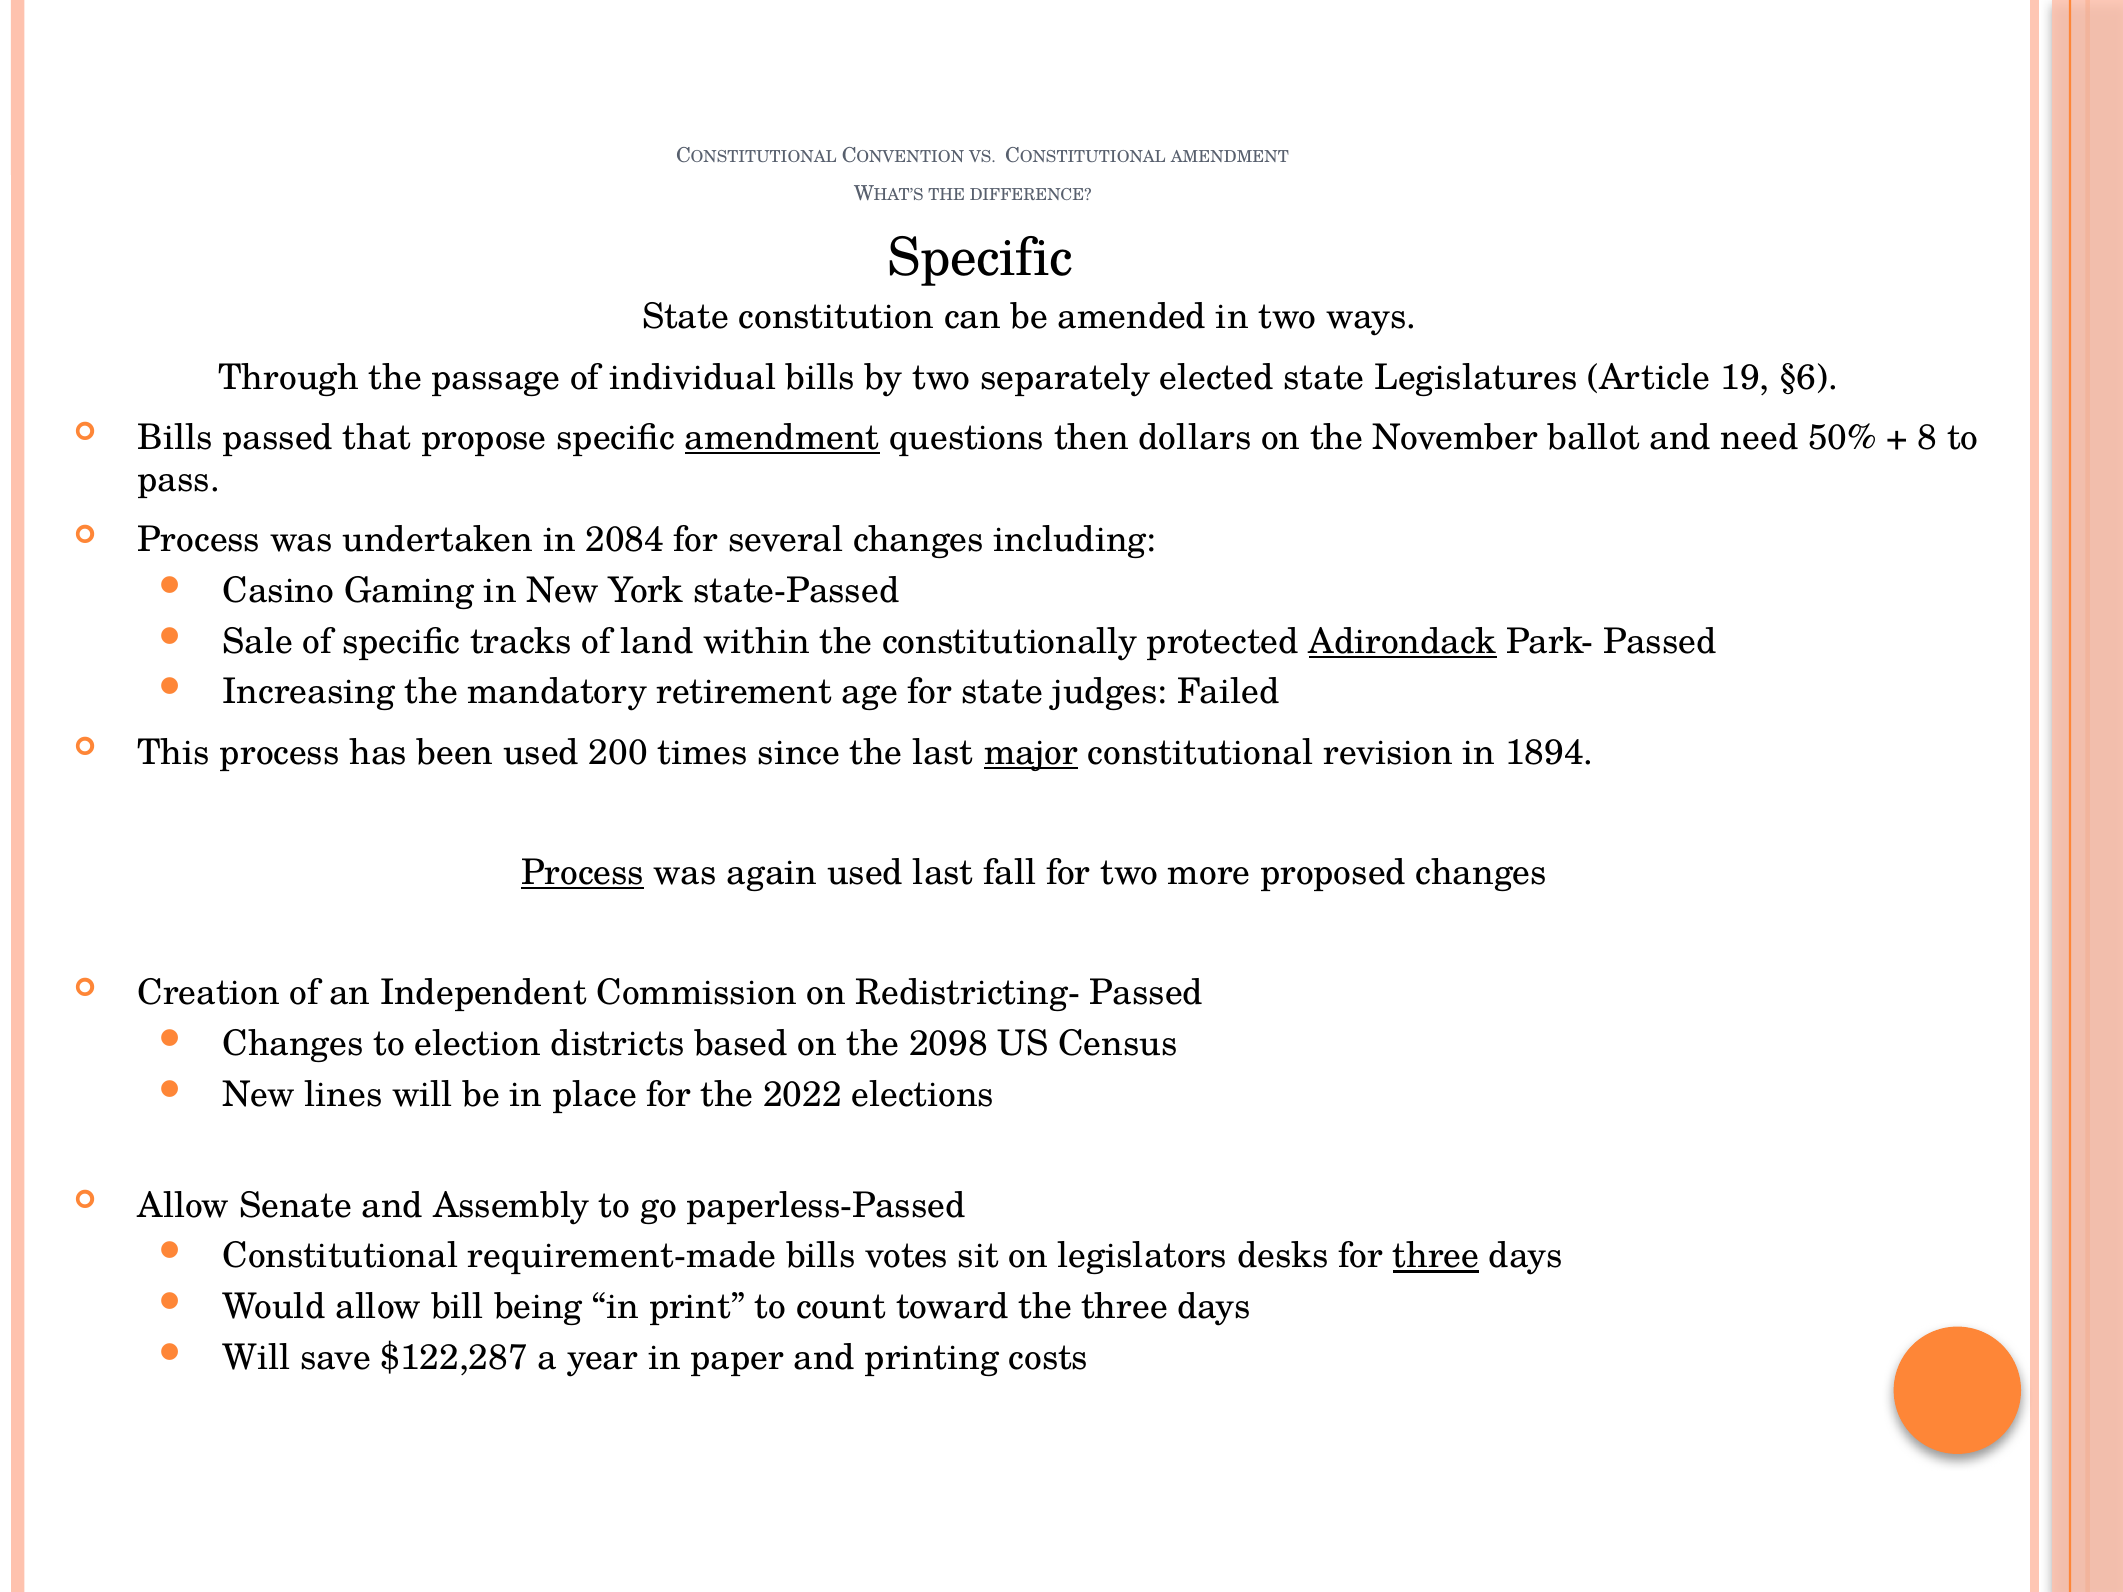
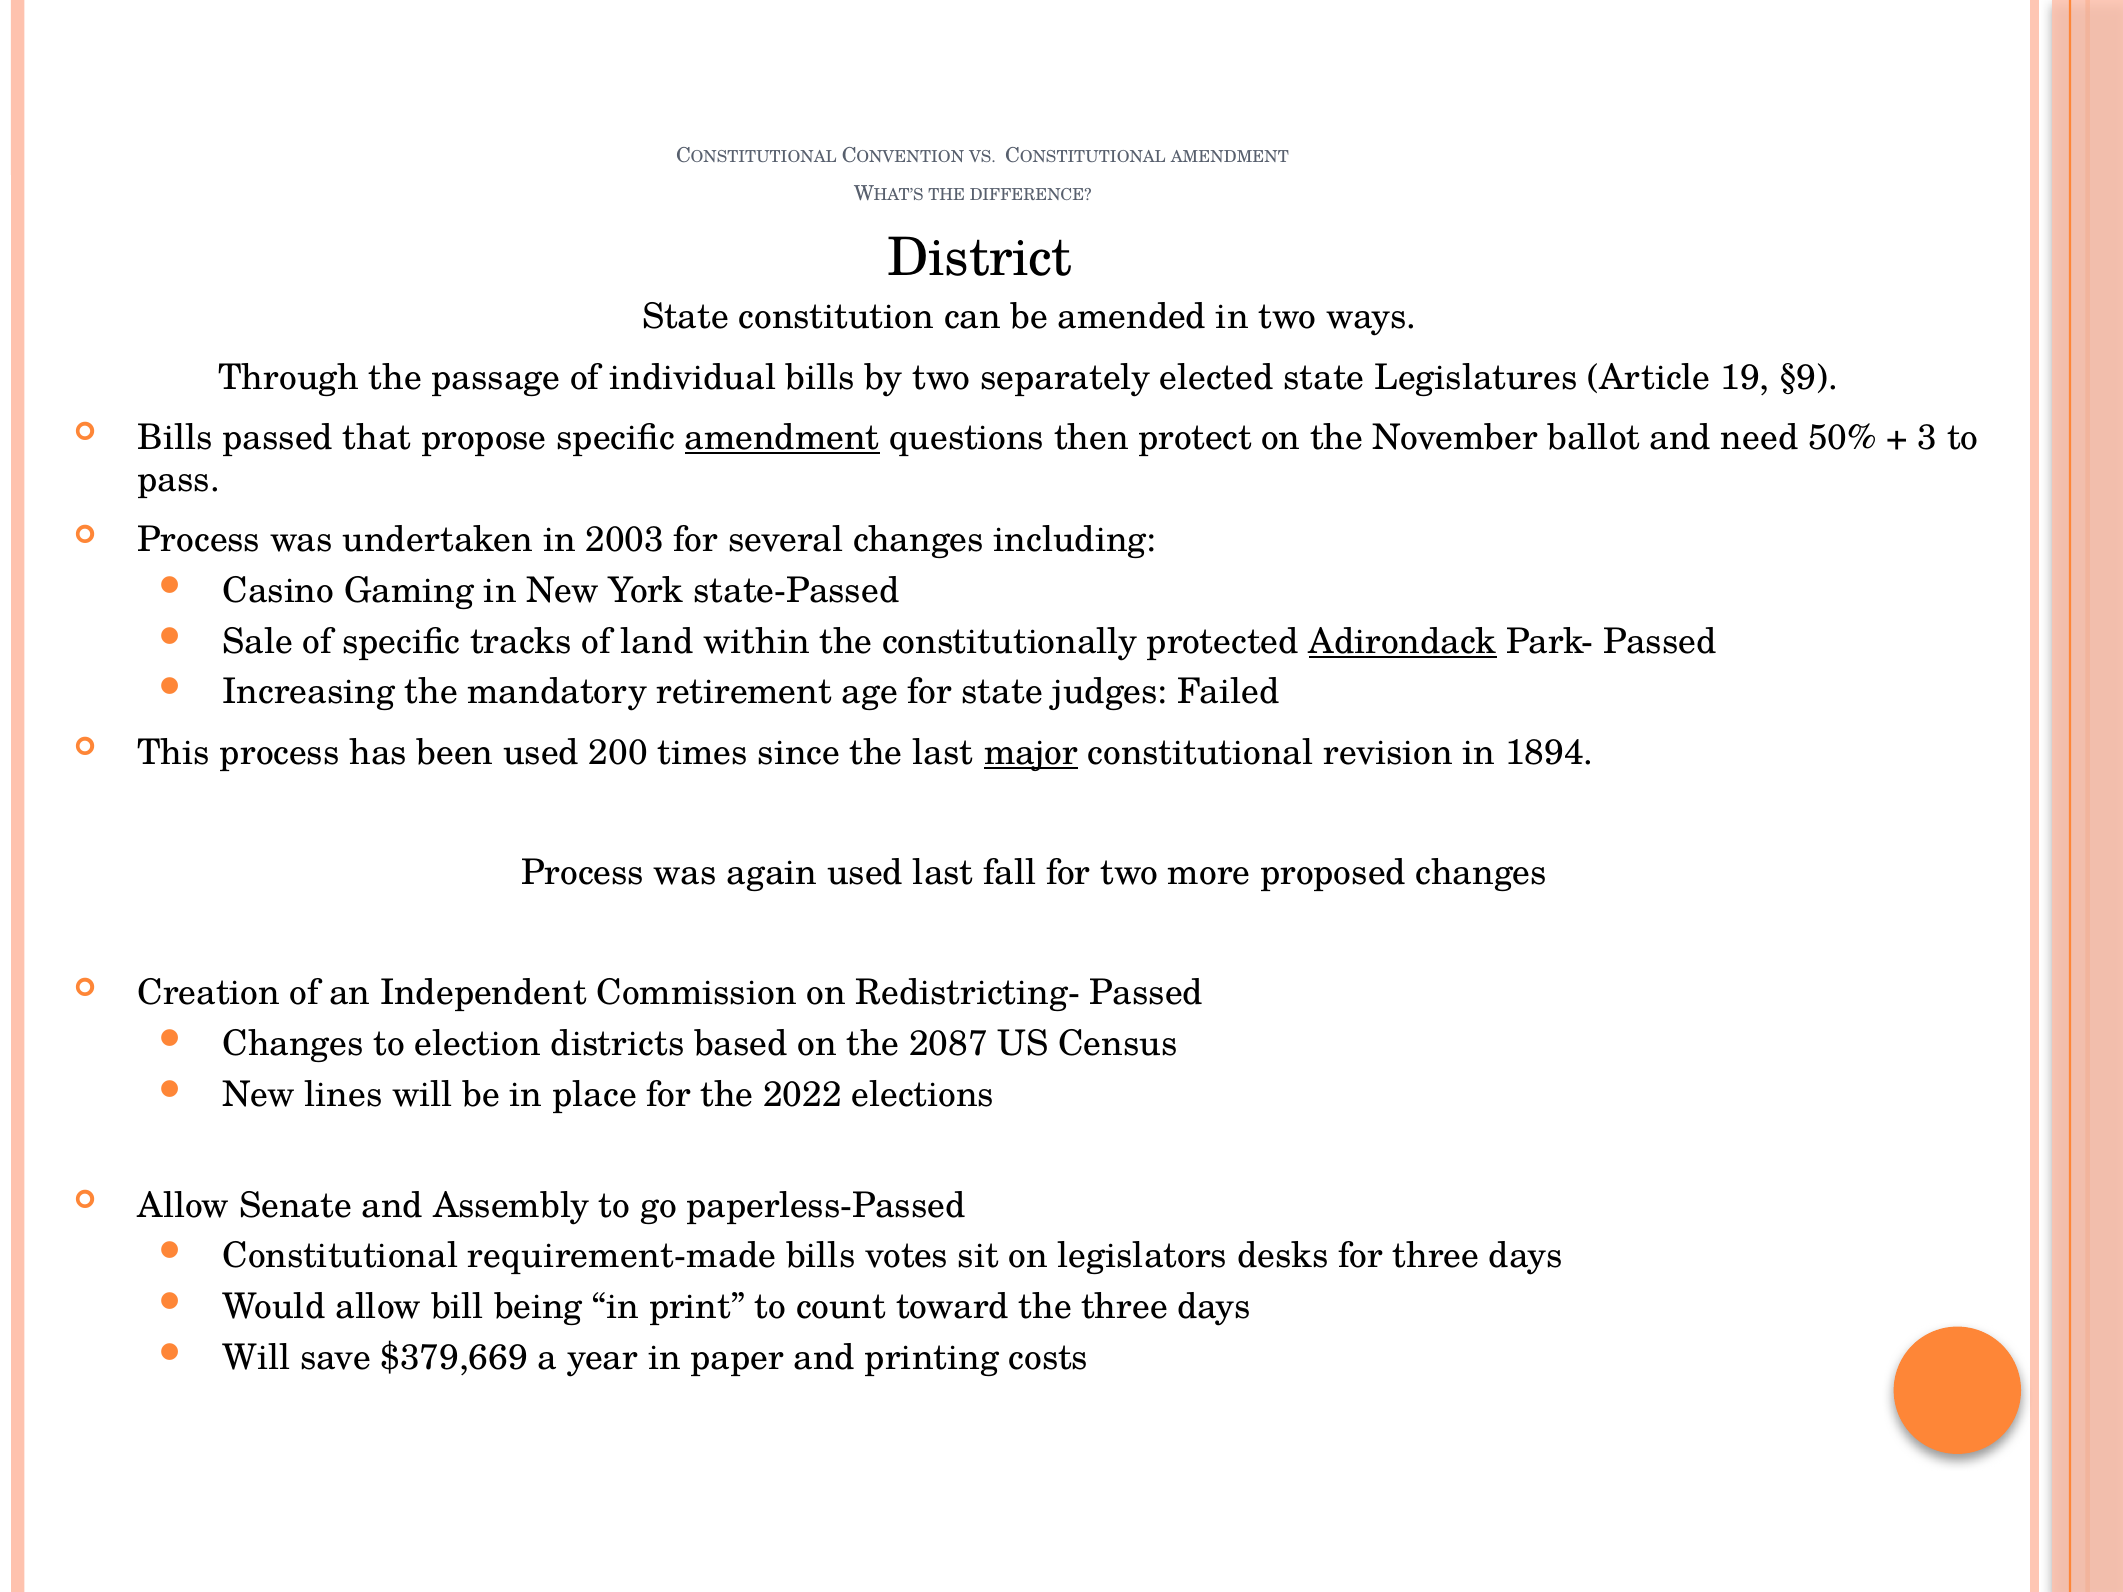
Specific: Specific -> District (980, 258)
§6: §6 -> §9 (1809, 377)
dollars: dollars -> protect (1195, 438)
8: 8 -> 3 (1927, 438)
2084: 2084 -> 2003 (625, 540)
Process underline: present -> none (583, 873)
2098: 2098 -> 2087 (948, 1044)
three underline: present -> none (1436, 1256)
$122,287: $122,287 -> $379,669 (454, 1358)
